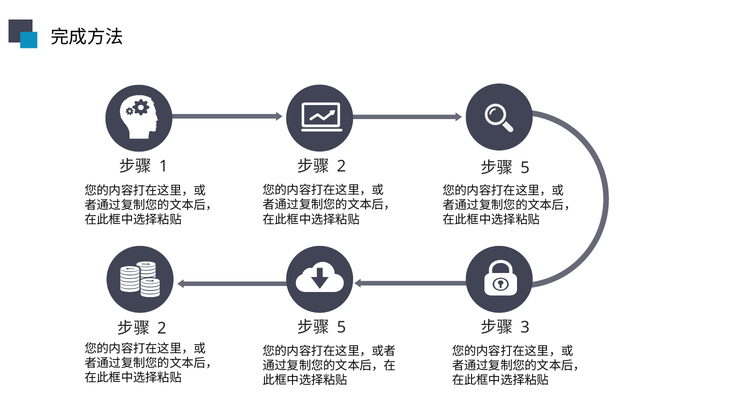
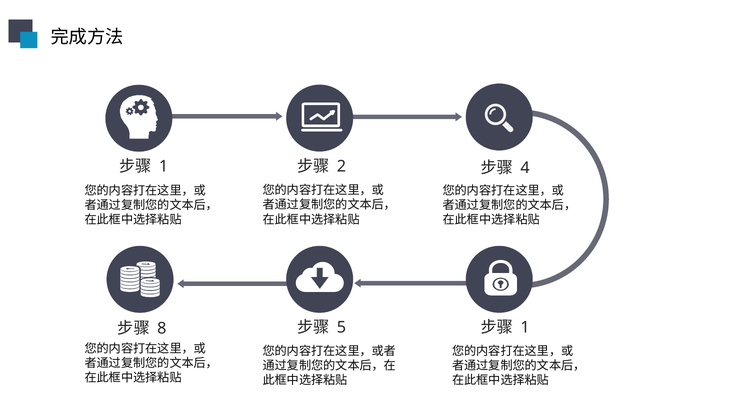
5: 5 -> 4 (525, 168)
3: 3 -> 1 (525, 327)
2: 2 -> 8 (162, 329)
